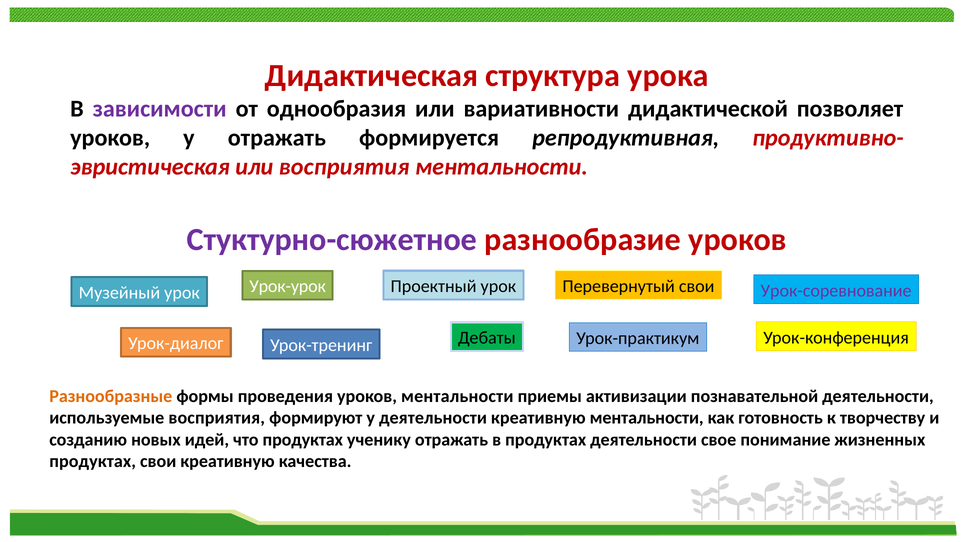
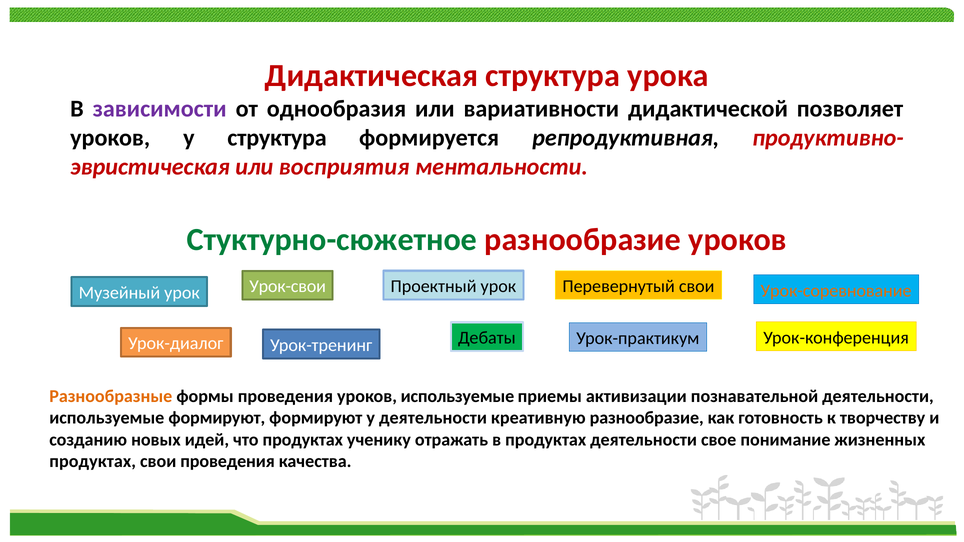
у отражать: отражать -> структура (277, 138)
Стуктурно-сюжетное colour: purple -> green (332, 240)
Урок-урок: Урок-урок -> Урок-свои (288, 287)
Урок-соревнование colour: purple -> orange (836, 291)
уроков ментальности: ментальности -> используемые (457, 397)
используемые восприятия: восприятия -> формируют (217, 418)
креативную ментальности: ментальности -> разнообразие (647, 418)
свои креативную: креативную -> проведения (228, 462)
